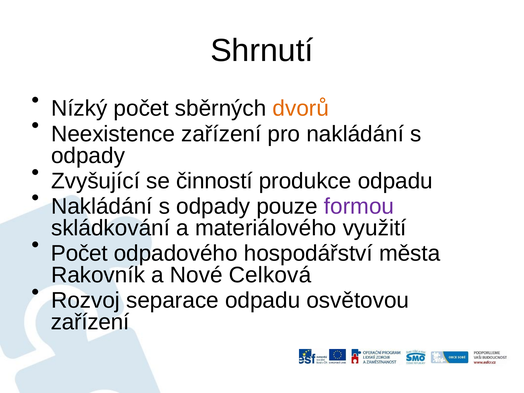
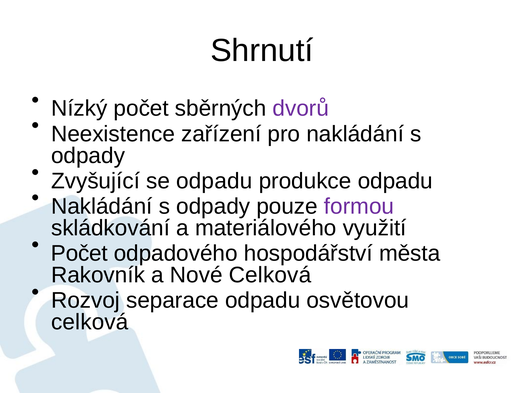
dvorů colour: orange -> purple (301, 109)
se činností: činností -> odpadu (214, 181)
zařízení: zařízení -> celková (90, 322)
